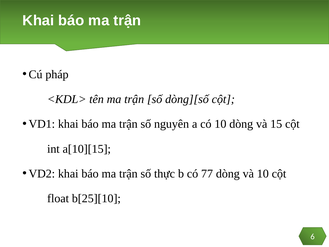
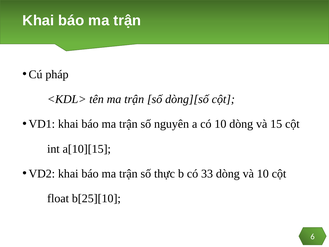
77: 77 -> 33 (207, 174)
